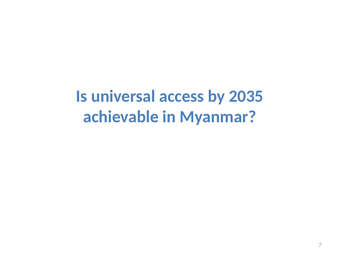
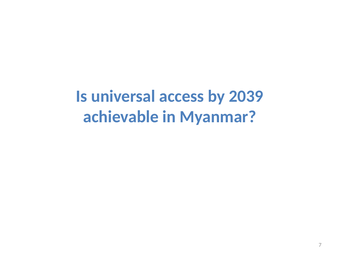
2035: 2035 -> 2039 (246, 96)
